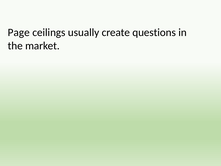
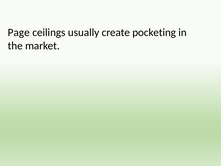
questions: questions -> pocketing (154, 32)
